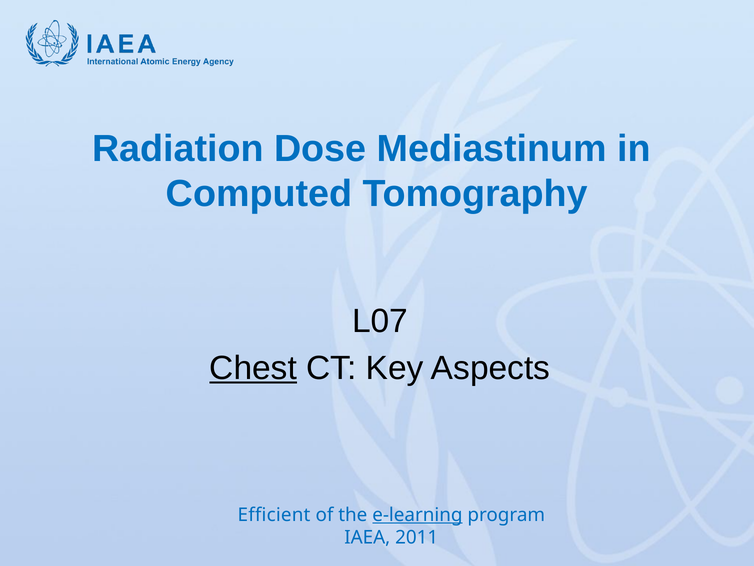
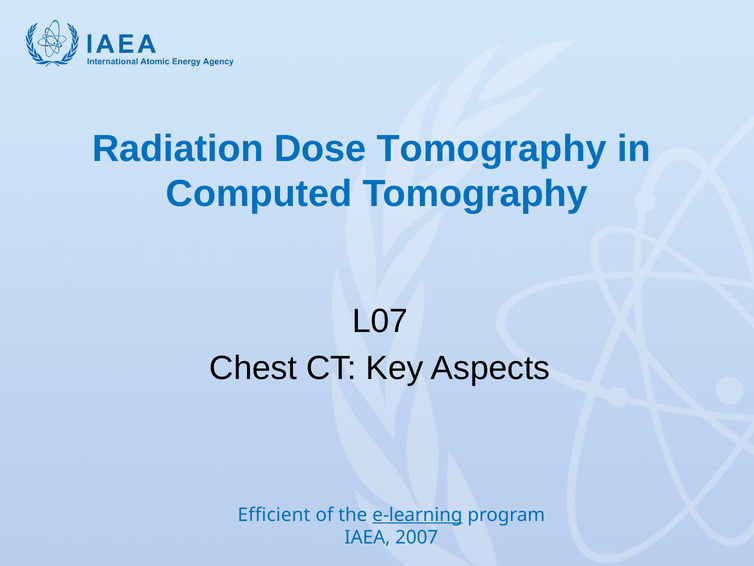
Dose Mediastinum: Mediastinum -> Tomography (492, 149)
Chest underline: present -> none (253, 368)
2011: 2011 -> 2007 (417, 537)
